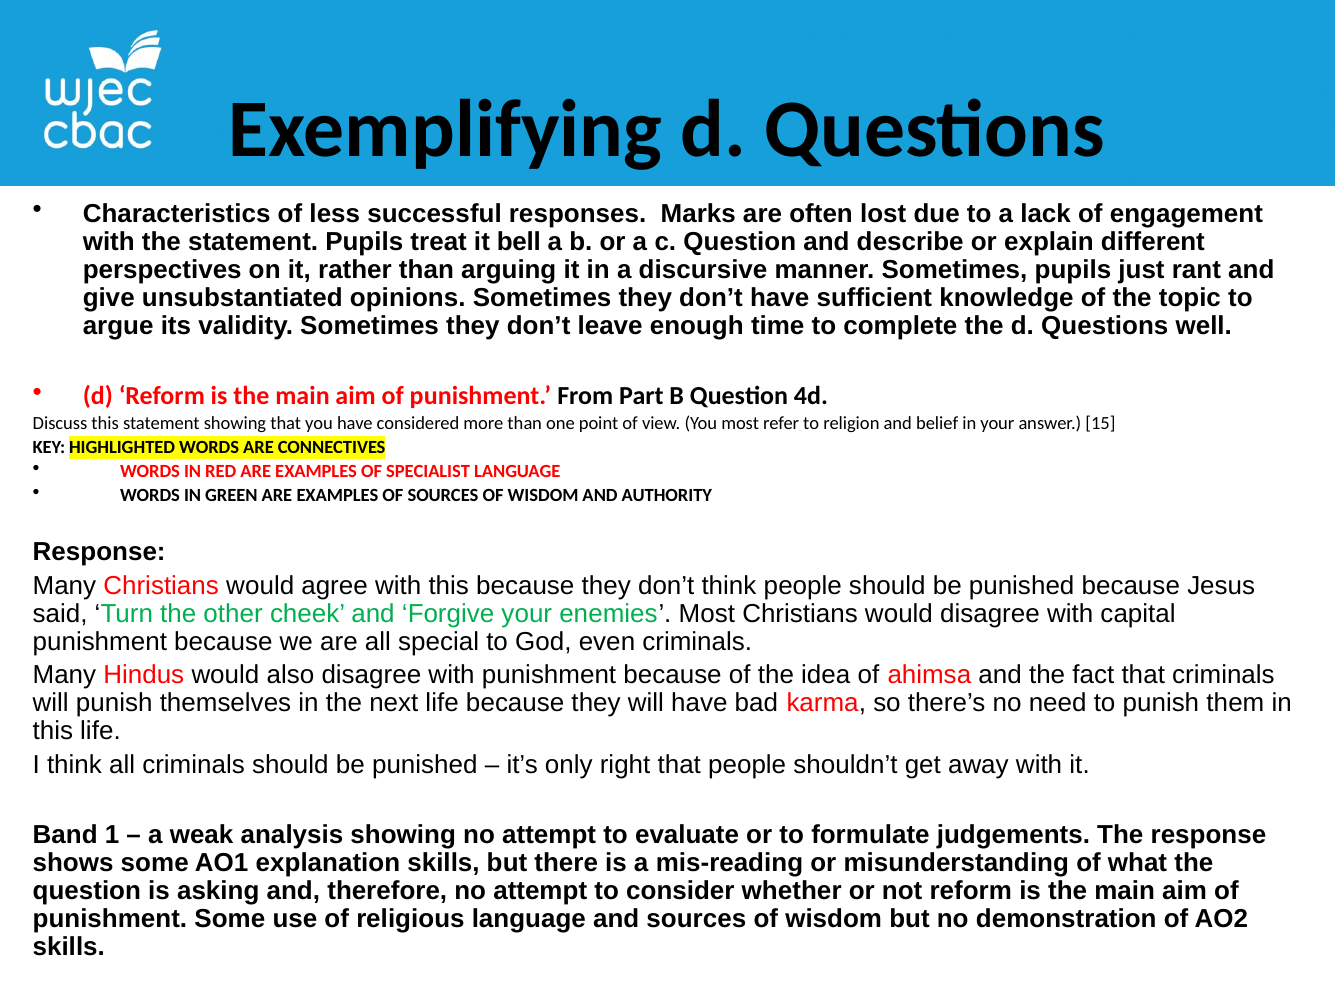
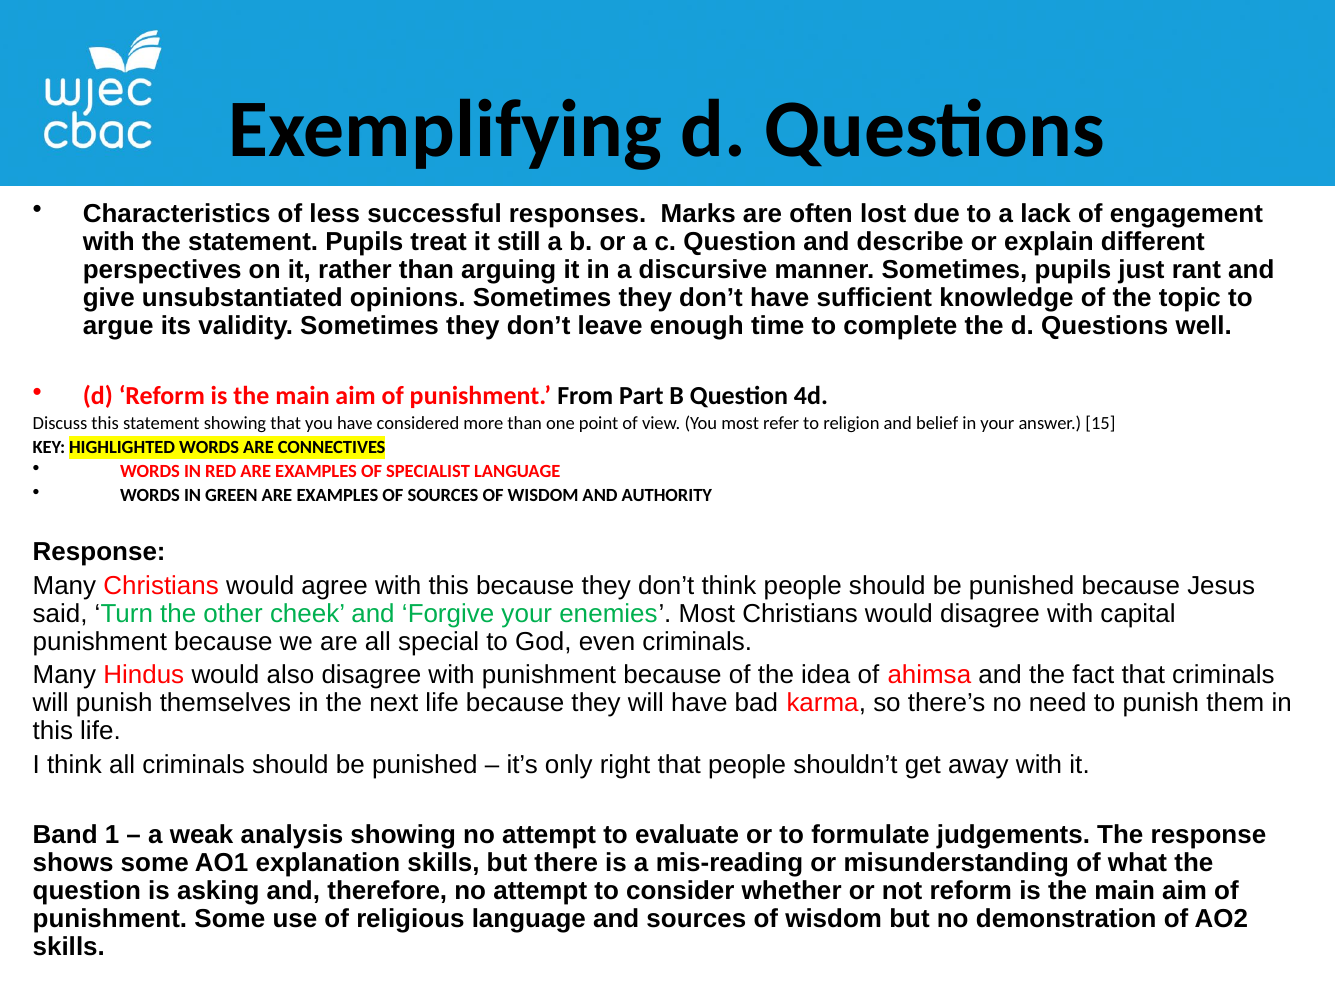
bell: bell -> still (519, 242)
